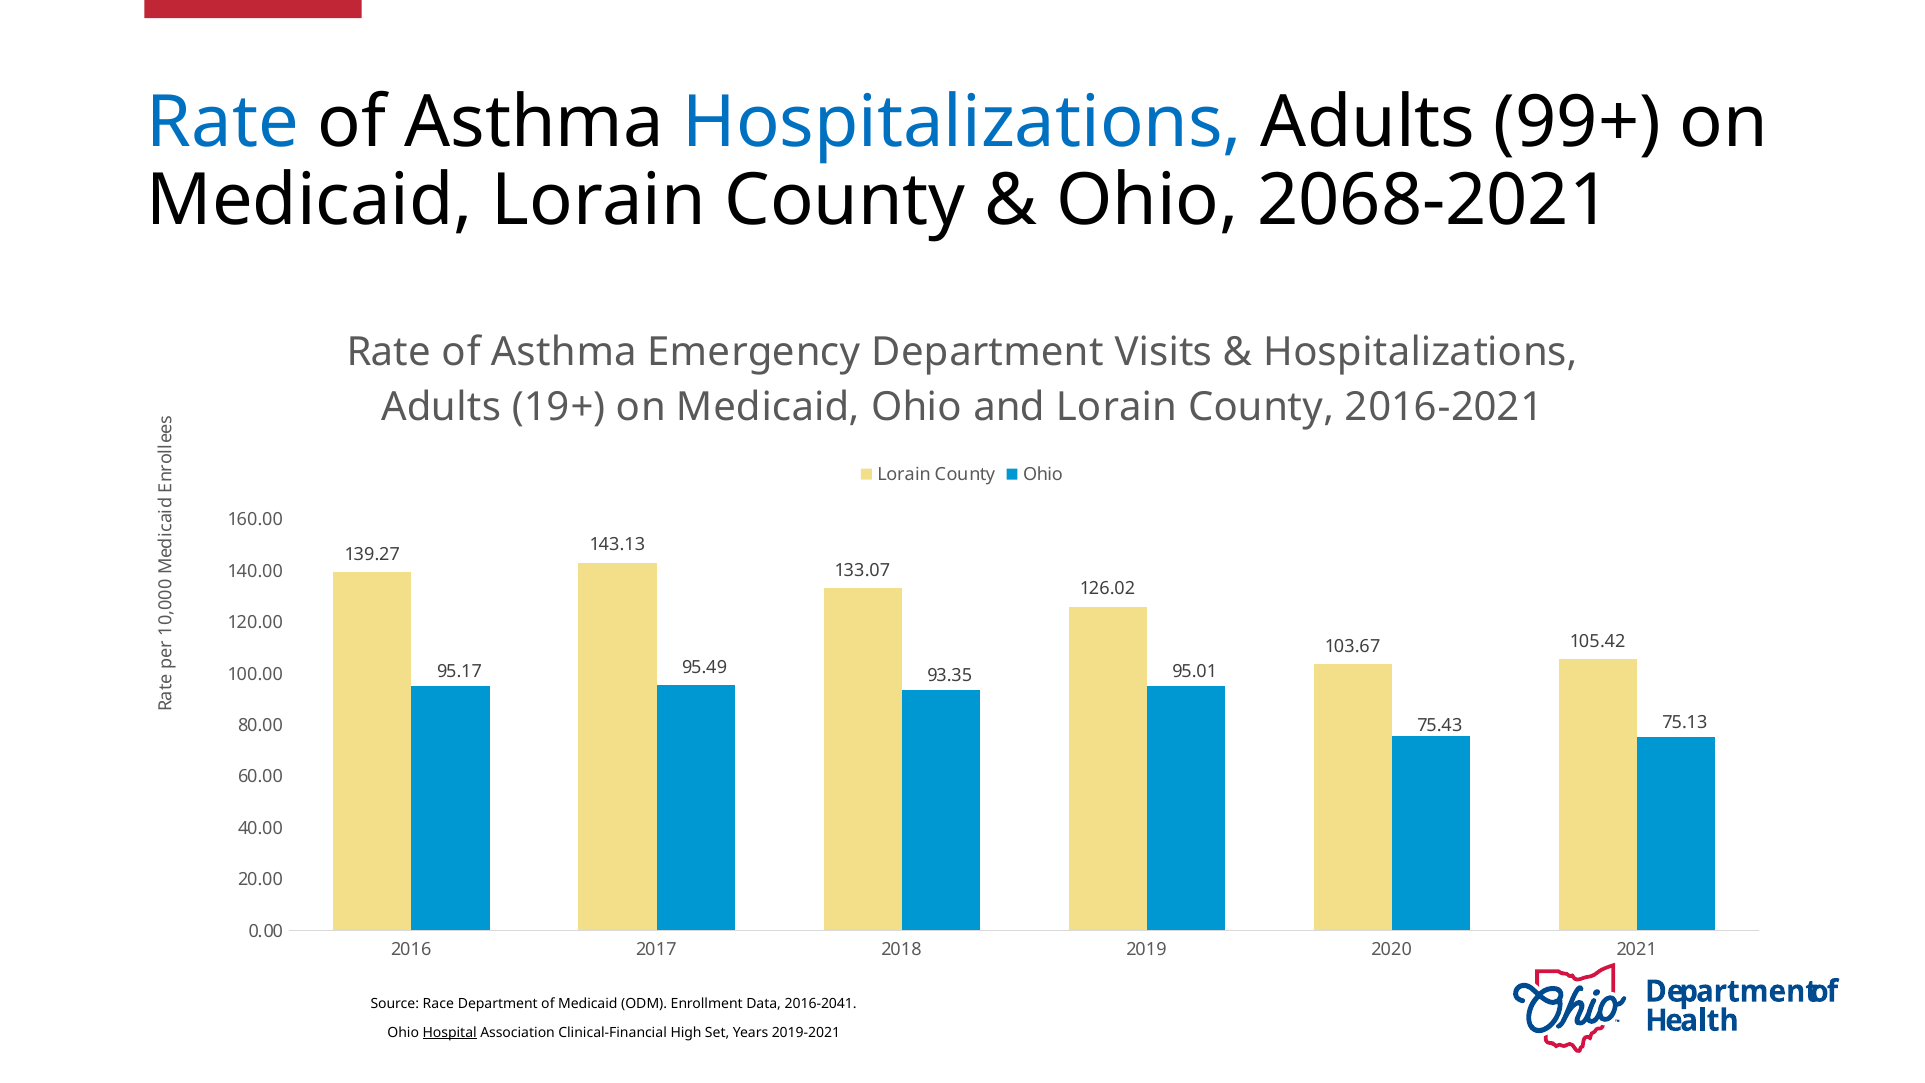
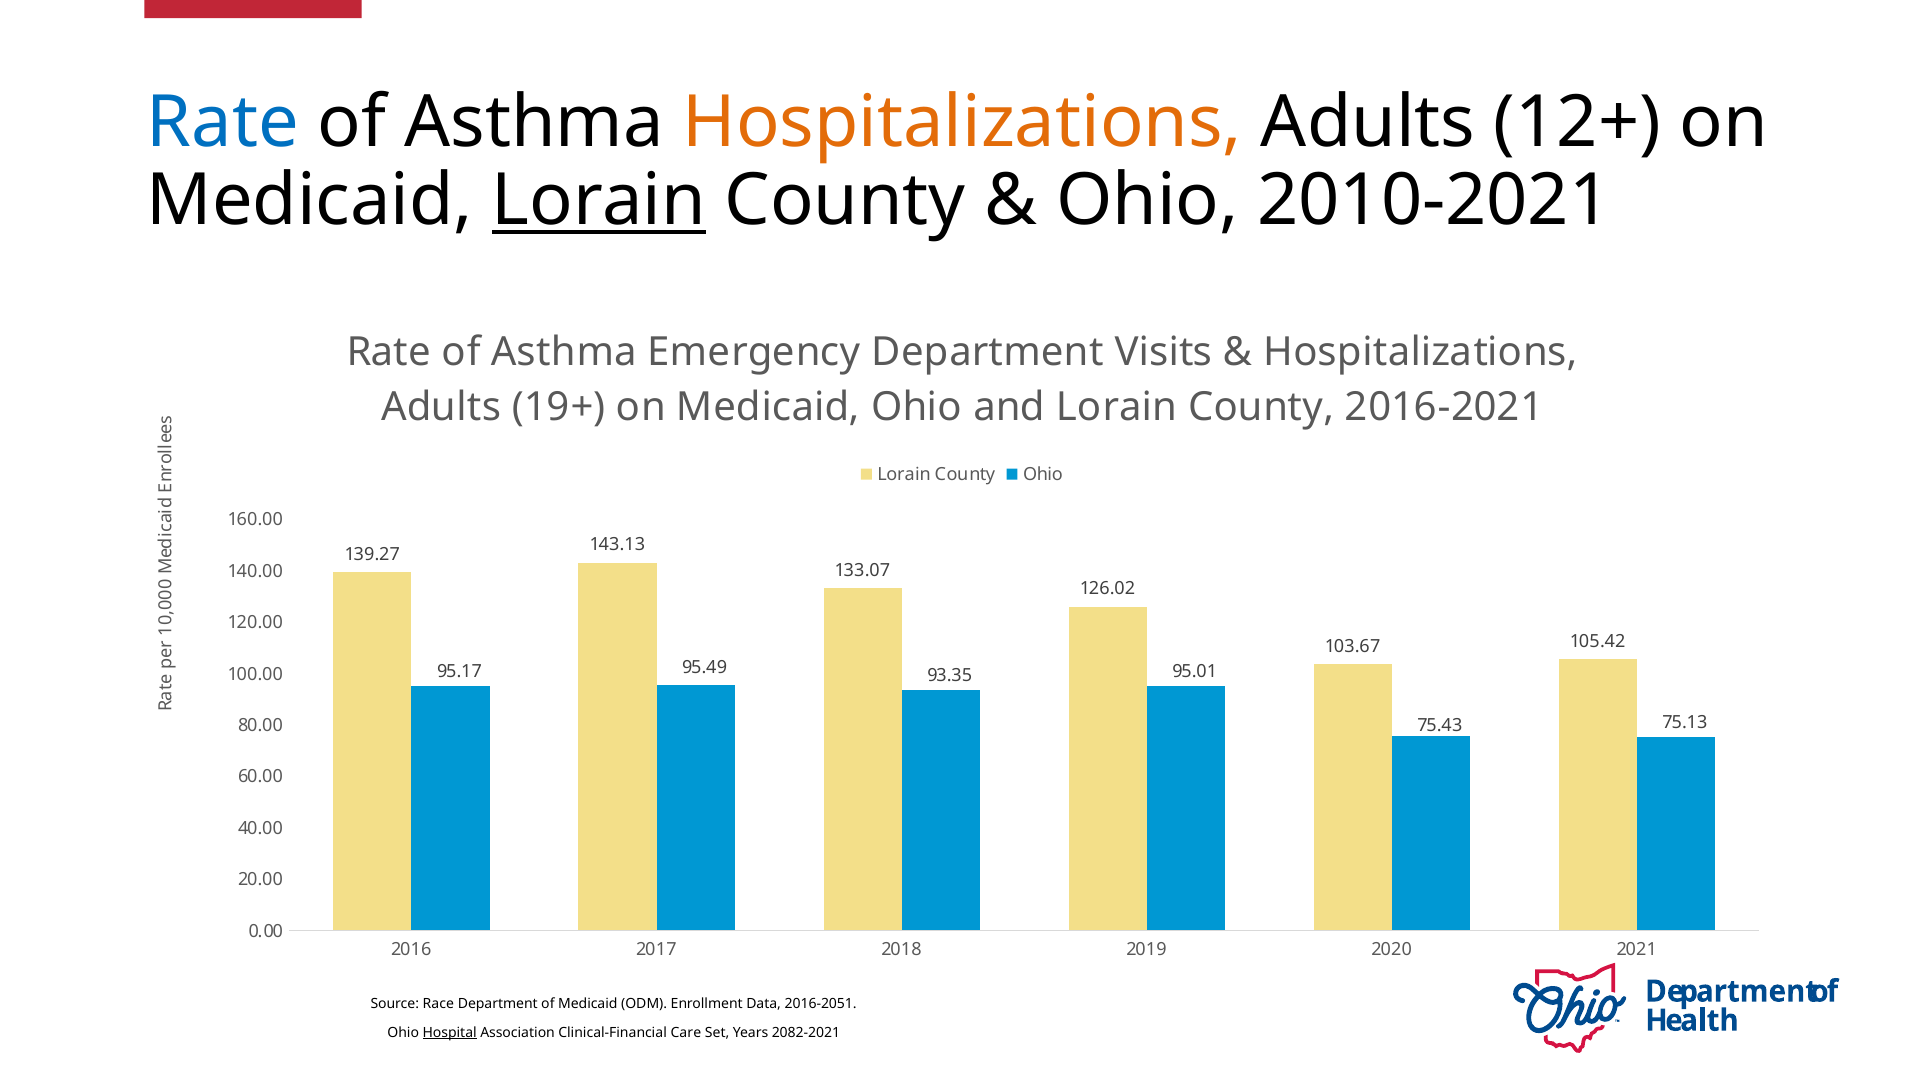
Hospitalizations colour: blue -> orange (962, 123)
99+: 99+ -> 12+ (1577, 123)
Lorain underline: none -> present (599, 201)
2068-2021: 2068-2021 -> 2010-2021 (1434, 201)
2016-2041: 2016-2041 -> 2016-2051 (821, 1004)
High: High -> Care (686, 1033)
2019-2021: 2019-2021 -> 2082-2021 (806, 1033)
